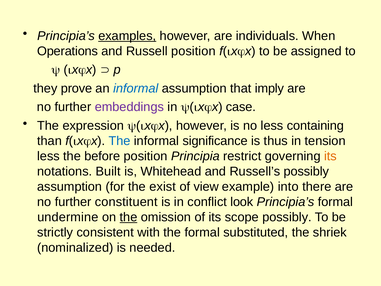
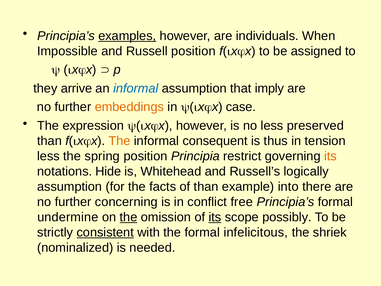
Operations: Operations -> Impossible (67, 51)
prove: prove -> arrive (76, 88)
embeddings colour: purple -> orange (129, 107)
containing: containing -> preserved (315, 126)
The colour: blue -> orange (119, 141)
significance: significance -> consequent (215, 141)
before: before -> spring (102, 156)
Built: Built -> Hide (108, 171)
Russell’s possibly: possibly -> logically (306, 171)
exist: exist -> facts (163, 187)
of view: view -> than (206, 187)
constituent: constituent -> concerning (126, 202)
look: look -> free (242, 202)
its underline: none -> present (215, 217)
consistent underline: none -> present (105, 232)
substituted: substituted -> infelicitous (256, 232)
